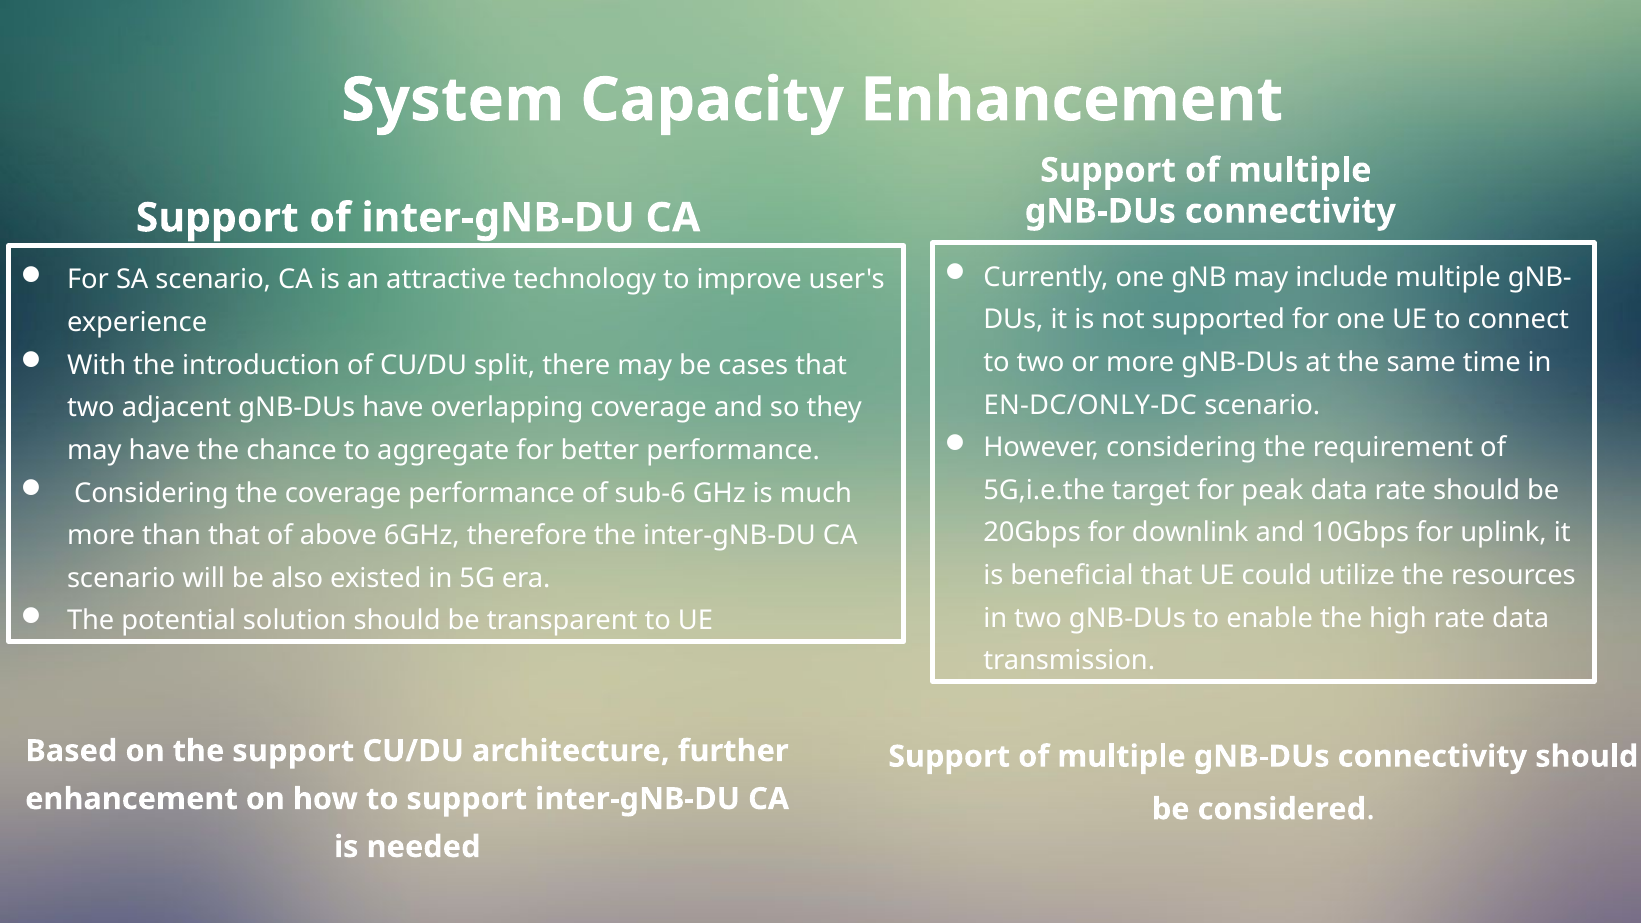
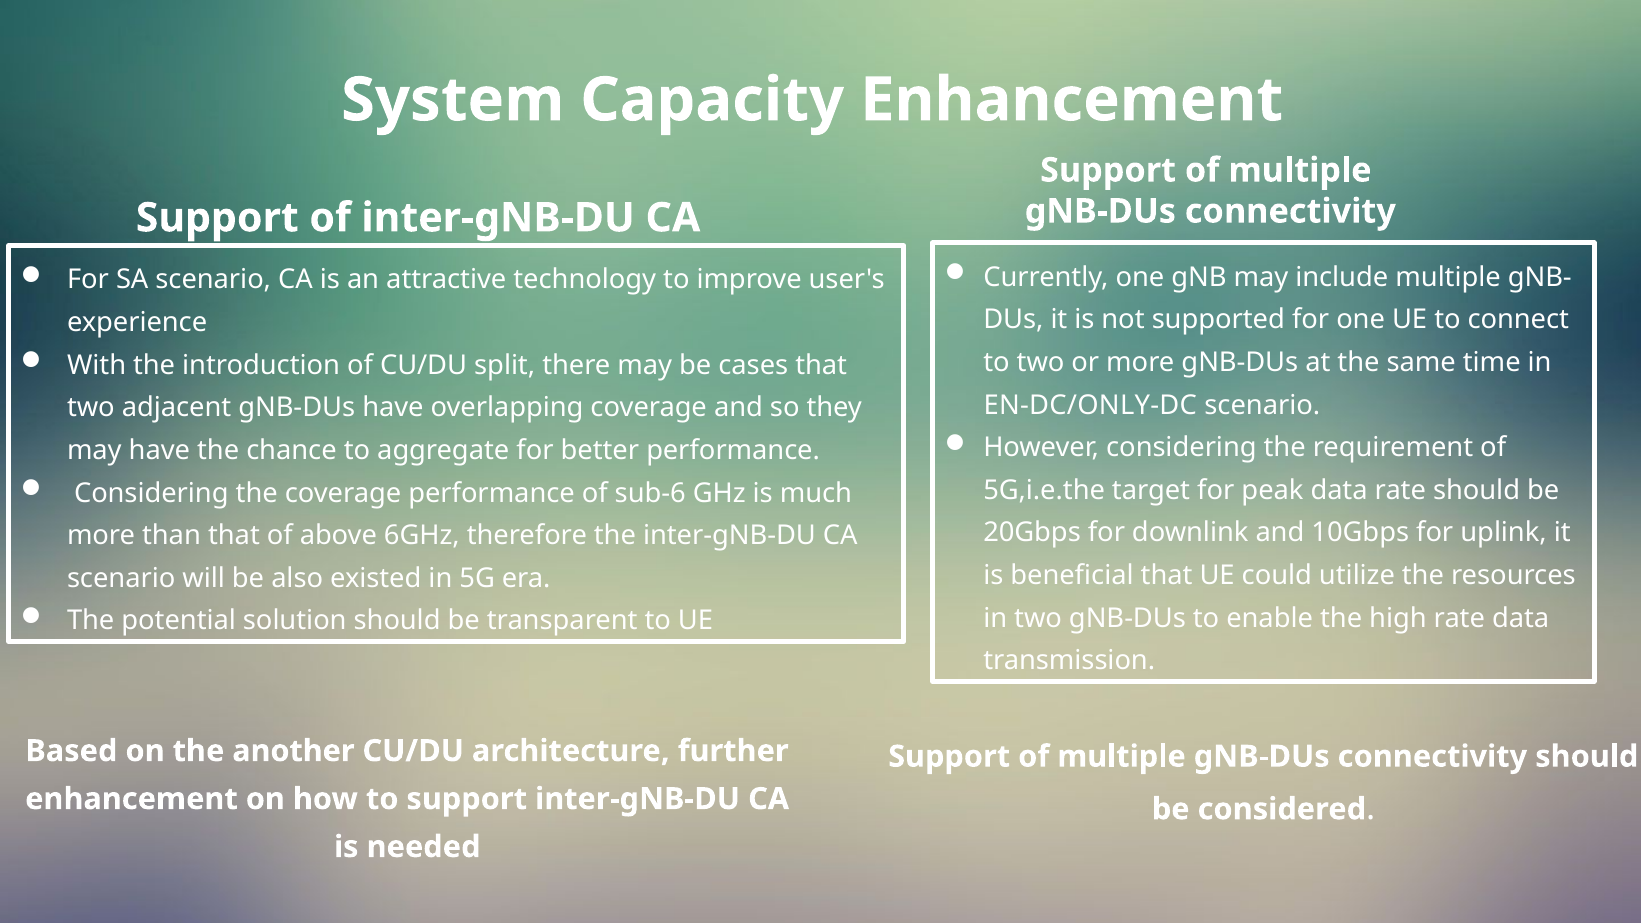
the support: support -> another (293, 751)
